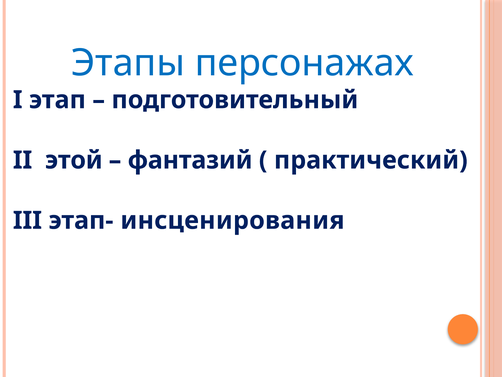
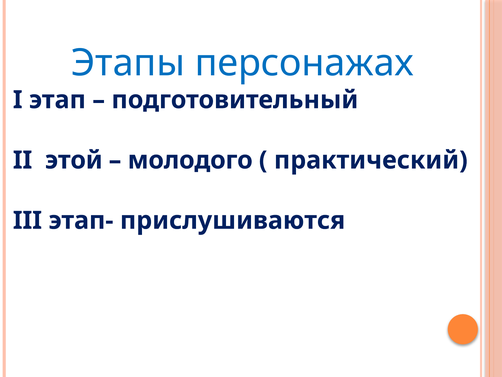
фантазий: фантазий -> молодого (190, 160)
инсценирования: инсценирования -> прислушиваются (233, 220)
